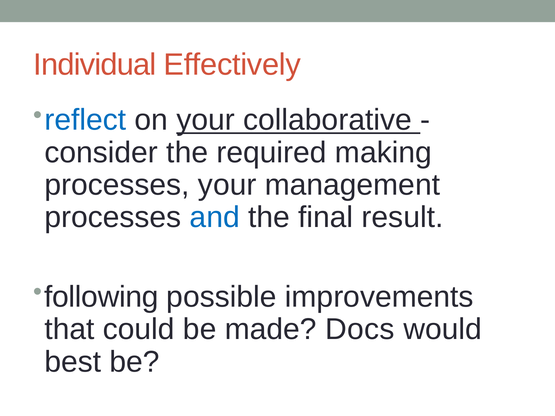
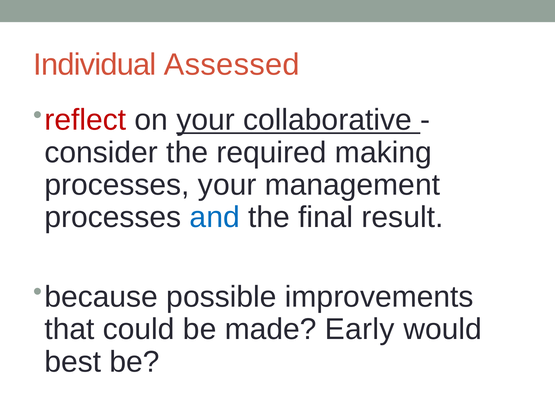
Effectively: Effectively -> Assessed (232, 65)
reflect colour: blue -> red (85, 120)
following: following -> because (101, 297)
Docs: Docs -> Early (360, 330)
